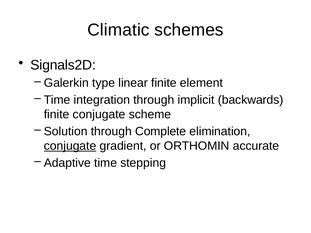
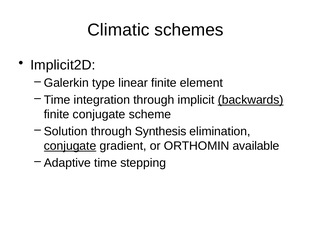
Signals2D: Signals2D -> Implicit2D (63, 65)
backwards underline: none -> present (251, 100)
Complete: Complete -> Synthesis (161, 132)
accurate: accurate -> available (256, 146)
